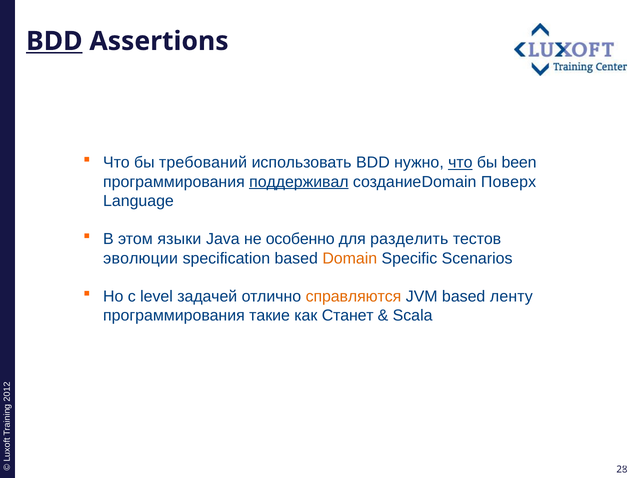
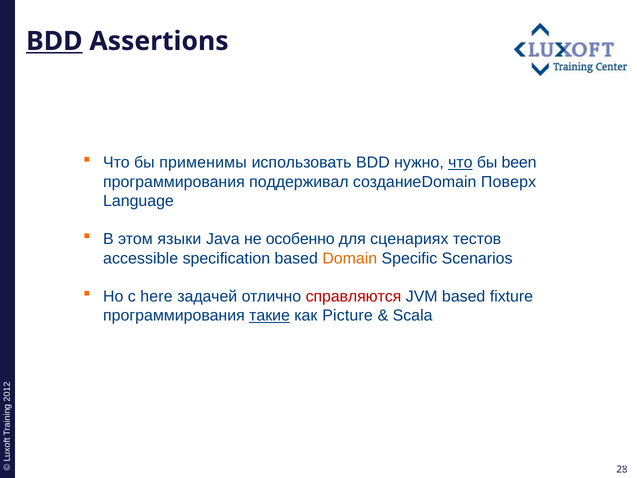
требований: требований -> применимы (203, 163)
поддерживал underline: present -> none (299, 182)
разделить: разделить -> сценариях (409, 239)
эволюции: эволюции -> accessible (141, 258)
level: level -> here (156, 296)
справляются colour: orange -> red (353, 296)
ленту: ленту -> fixture (511, 296)
такие underline: none -> present (270, 315)
Станет: Станет -> Picture (348, 315)
